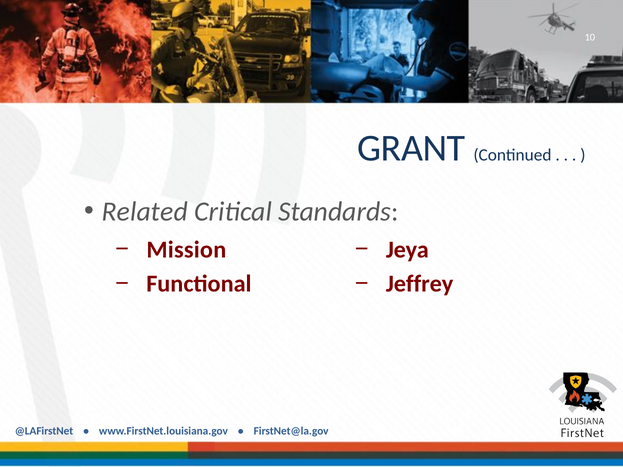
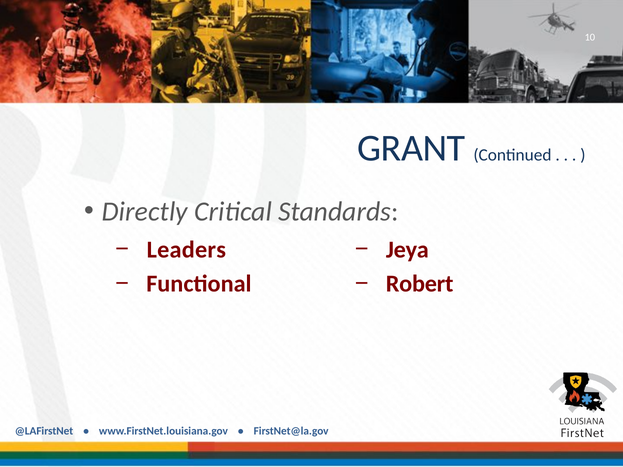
Related: Related -> Directly (145, 212)
Mission: Mission -> Leaders (186, 250)
Jeffrey: Jeffrey -> Robert (420, 284)
